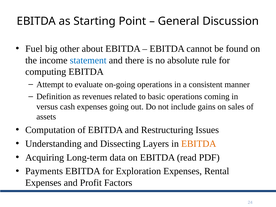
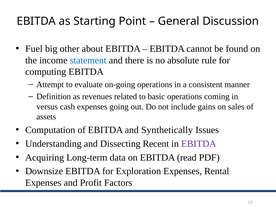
Restructuring: Restructuring -> Synthetically (167, 130)
Layers: Layers -> Recent (156, 144)
EBITDA colour: orange -> purple (199, 144)
Payments: Payments -> Downsize (44, 171)
